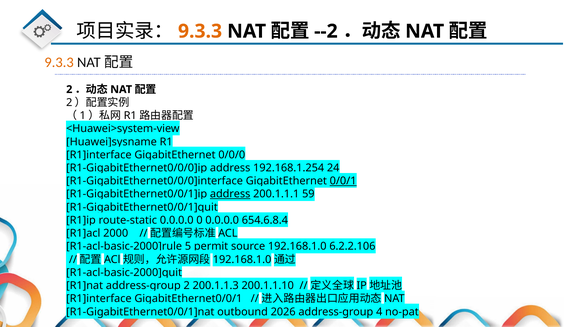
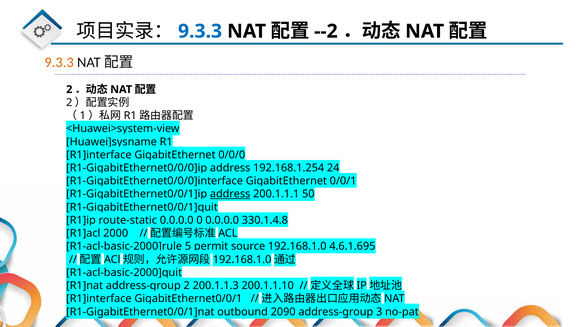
9.3.3 colour: orange -> blue (200, 31)
0/0/1 underline: present -> none (343, 181)
59: 59 -> 50 (308, 194)
654.6.8.4: 654.6.8.4 -> 330.1.4.8 (265, 220)
6.2.2.106: 6.2.2.106 -> 4.6.1.695 (352, 246)
2026: 2026 -> 2090 (283, 312)
4: 4 -> 3 (379, 312)
